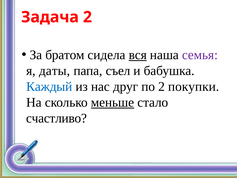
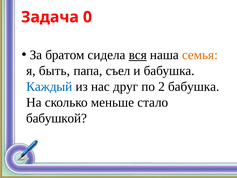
Задача 2: 2 -> 0 (87, 17)
семья colour: purple -> orange (200, 55)
даты: даты -> быть (55, 71)
2 покупки: покупки -> бабушка (194, 86)
меньше underline: present -> none (113, 102)
счастливо: счастливо -> бабушкой (56, 118)
